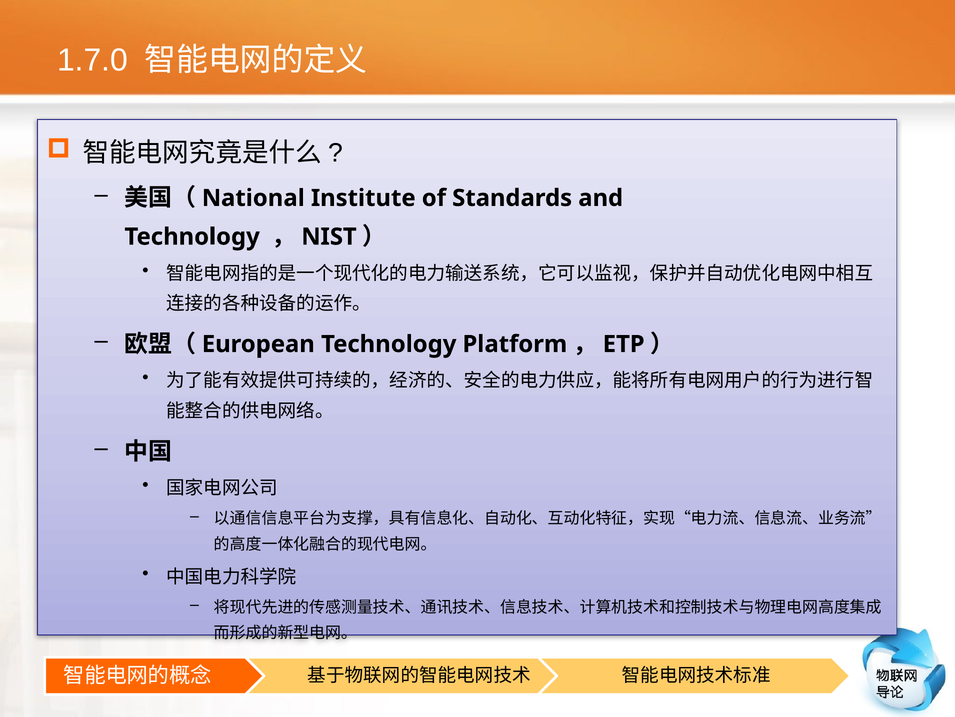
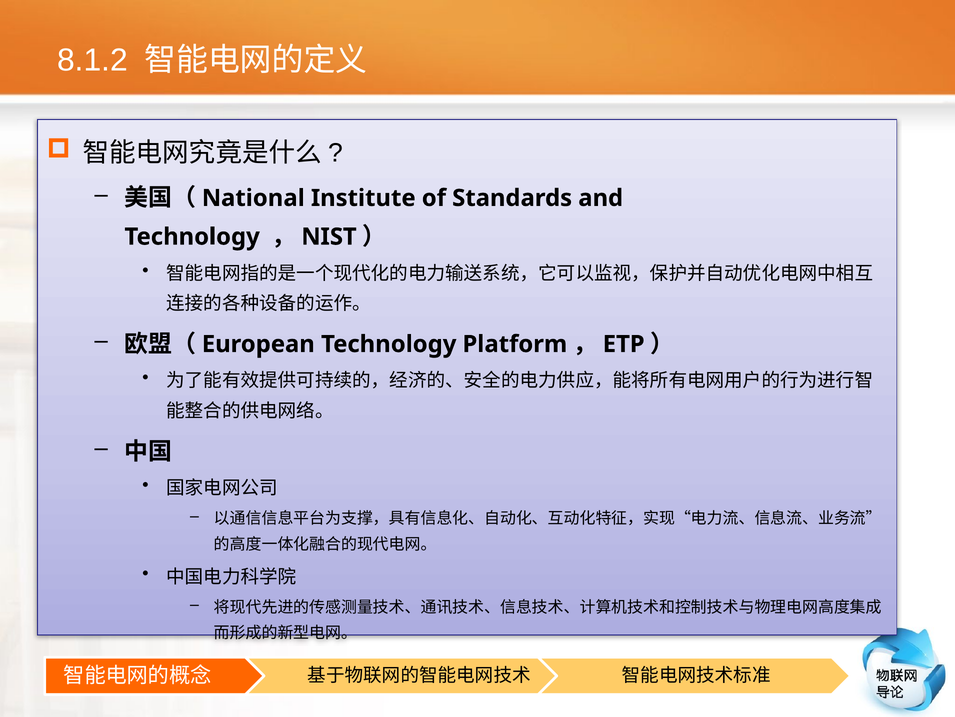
1.7.0: 1.7.0 -> 8.1.2 (93, 60)
